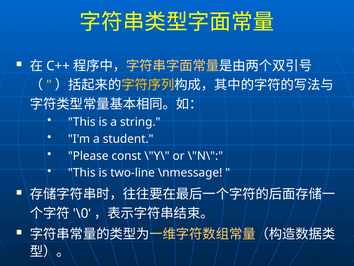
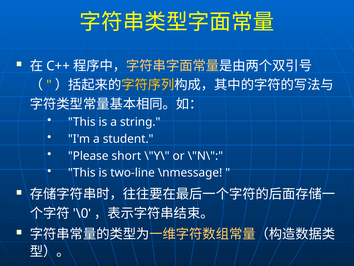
const: const -> short (126, 156)
